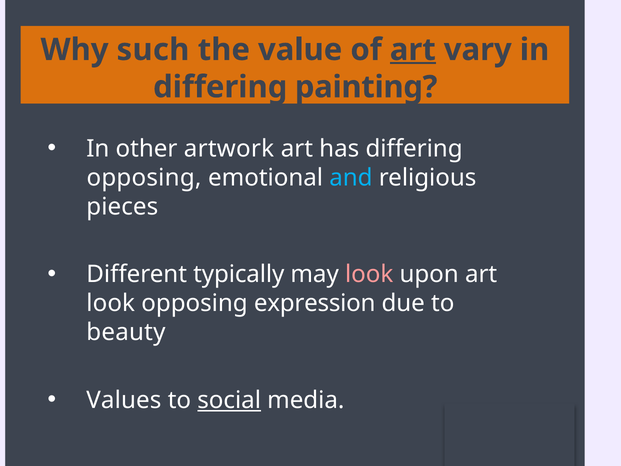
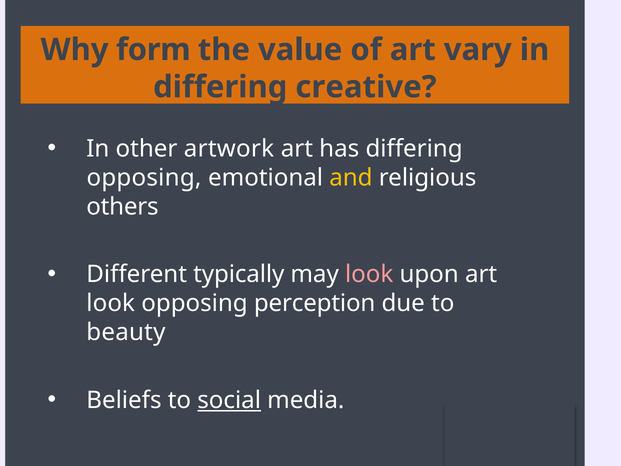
such: such -> form (153, 50)
art underline: present -> none (413, 50)
painting: painting -> creative (366, 87)
and colour: light blue -> yellow (351, 178)
pieces: pieces -> others (122, 207)
expression: expression -> perception (315, 303)
Values: Values -> Beliefs (124, 400)
